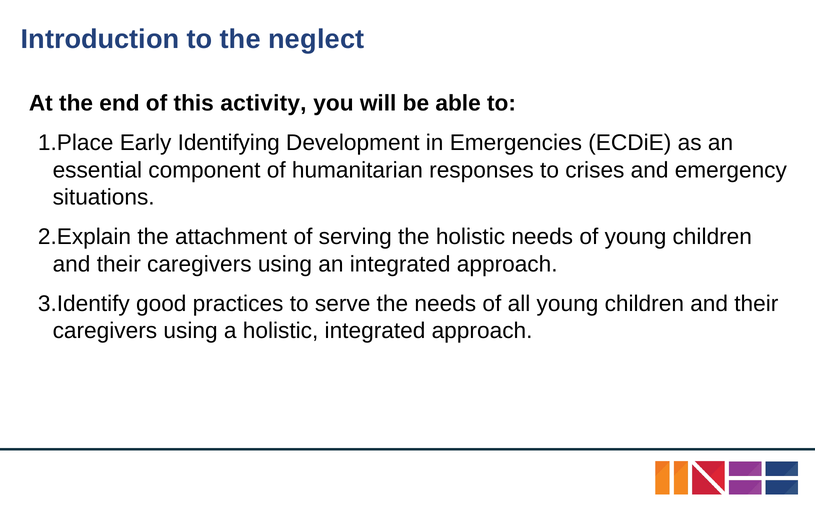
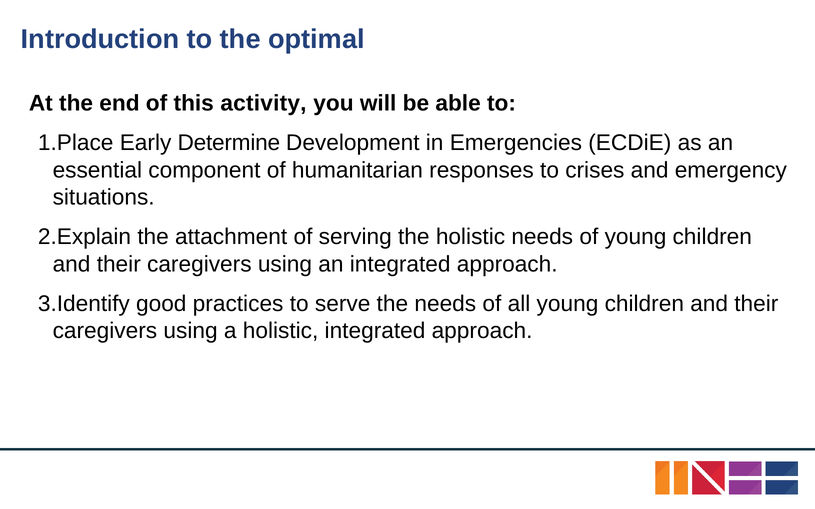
neglect: neglect -> optimal (316, 39)
Identifying: Identifying -> Determine (229, 143)
